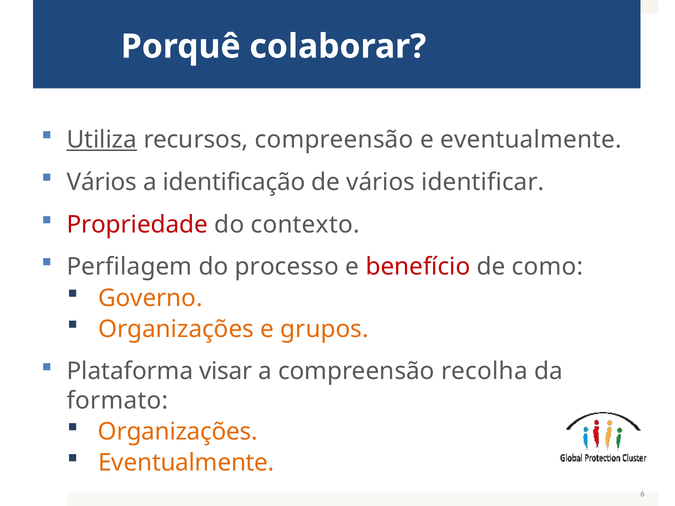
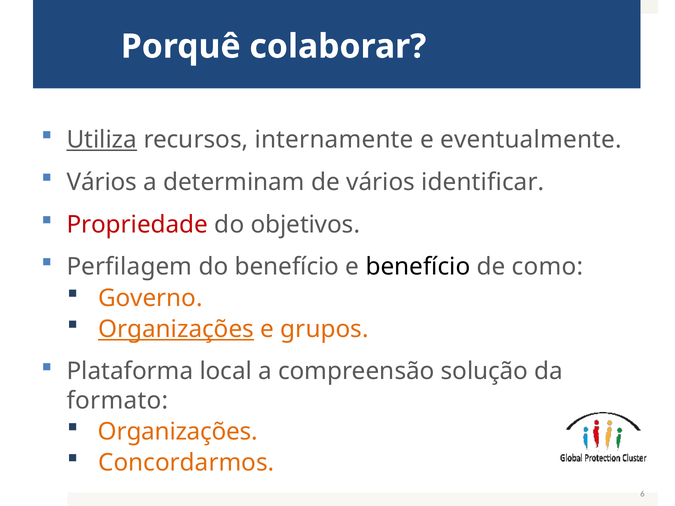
recursos compreensão: compreensão -> internamente (334, 140)
identificação: identificação -> determinam (234, 182)
contexto: contexto -> objetivos (305, 225)
do processo: processo -> benefício (287, 267)
benefício colour: red -> black (418, 267)
Organizações underline: none -> present (176, 329)
visar: visar -> local (226, 372)
recolha: recolha -> solução (485, 372)
Eventualmente: Eventualmente -> Concordarmos (186, 463)
